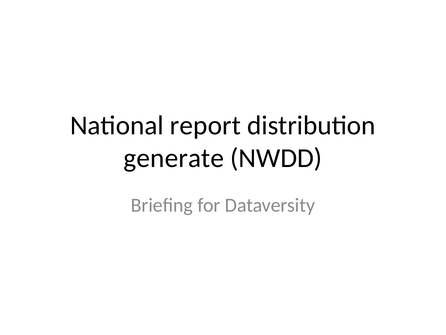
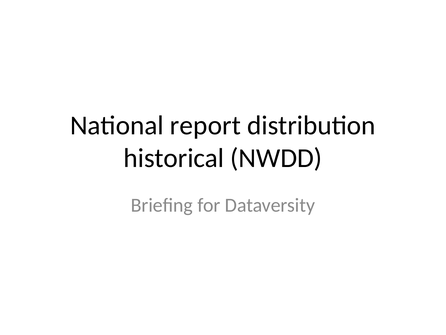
generate: generate -> historical (174, 158)
